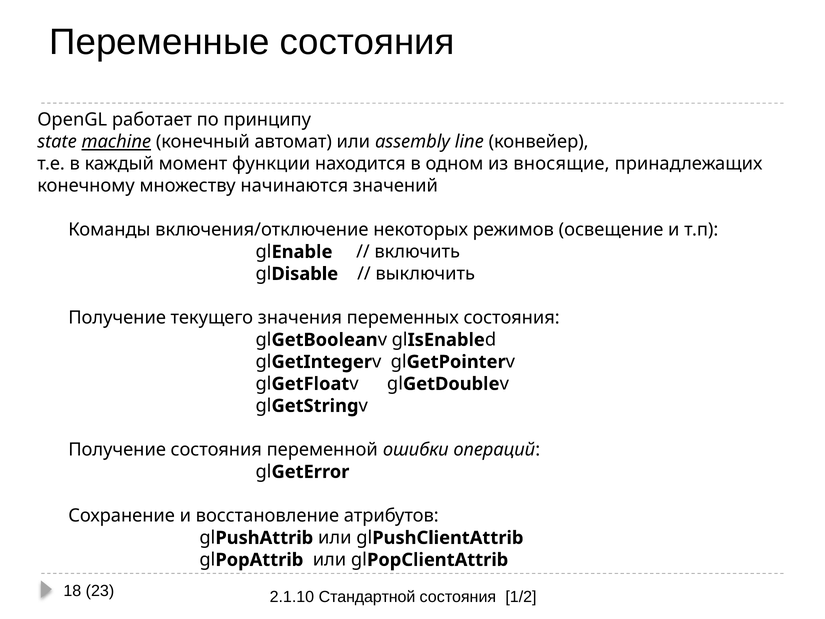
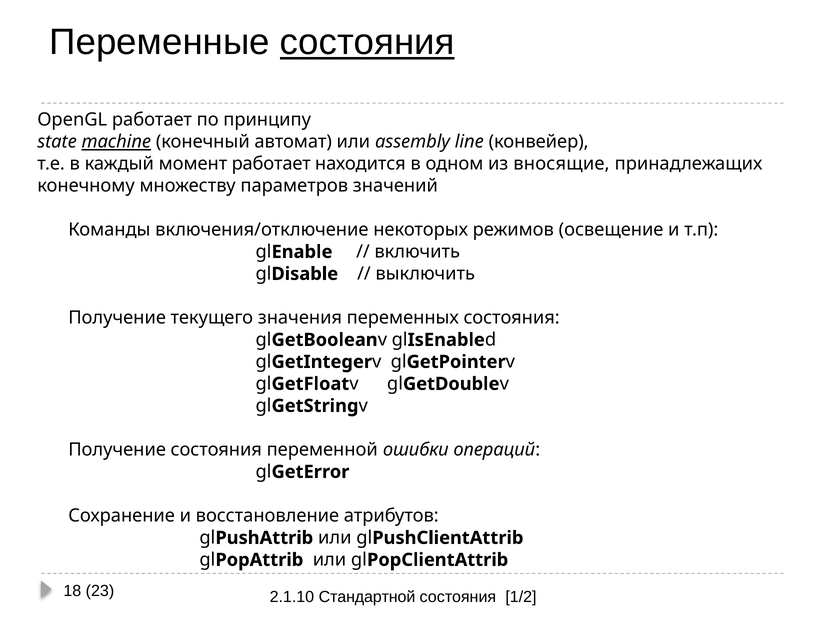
состояния underline: none -> present (367, 42)
момент функции: функции -> работает (271, 164)
начинаются: начинаются -> параметров (294, 186)
